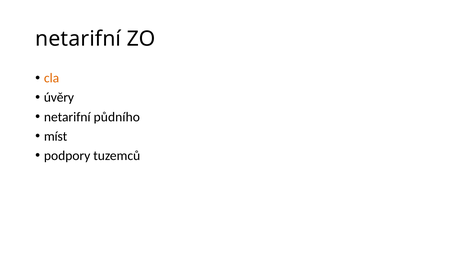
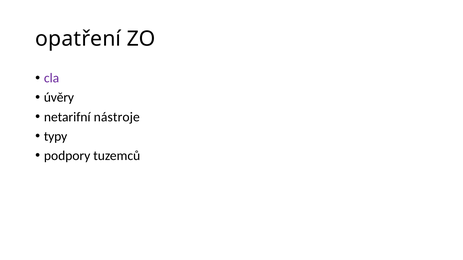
netarifní: netarifní -> opatření (78, 39)
cla colour: orange -> purple (52, 78)
půdního: půdního -> nástroje (117, 117)
míst: míst -> typy (56, 137)
